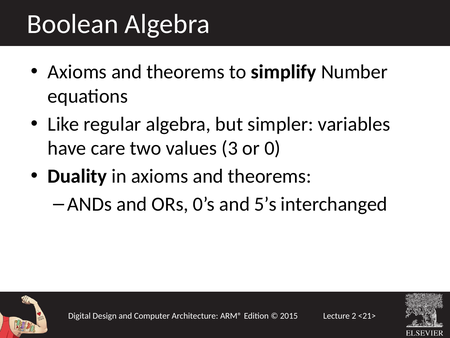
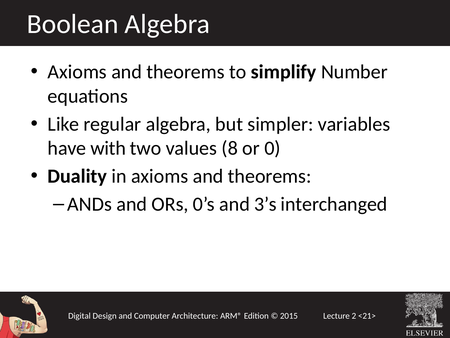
care: care -> with (108, 148)
3: 3 -> 8 (230, 148)
5’s: 5’s -> 3’s (265, 204)
